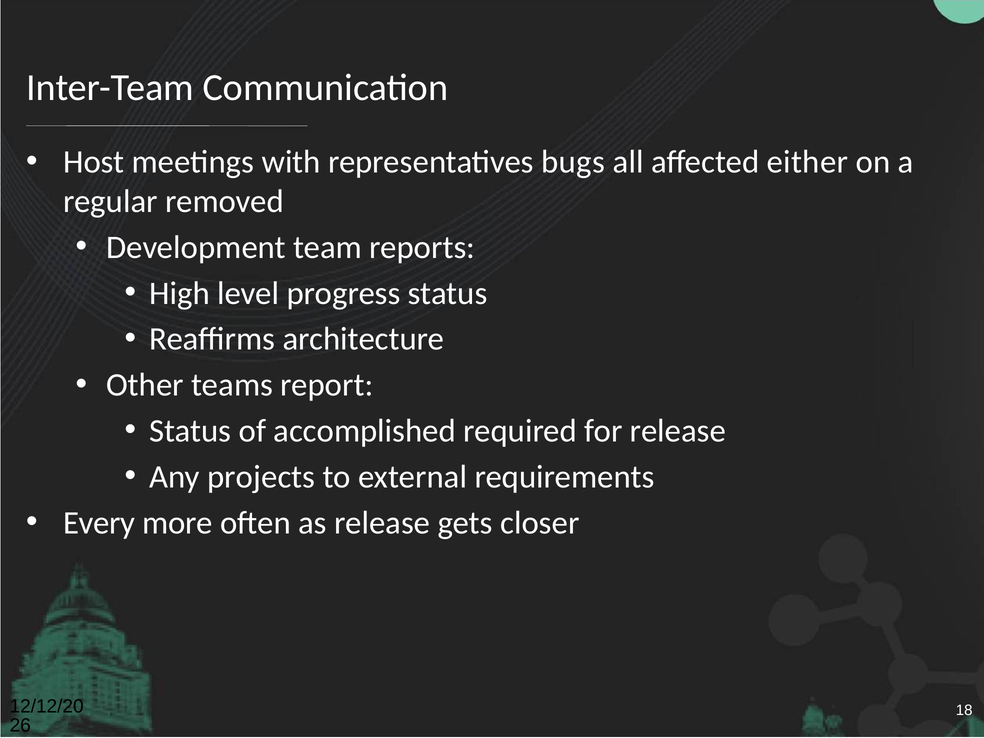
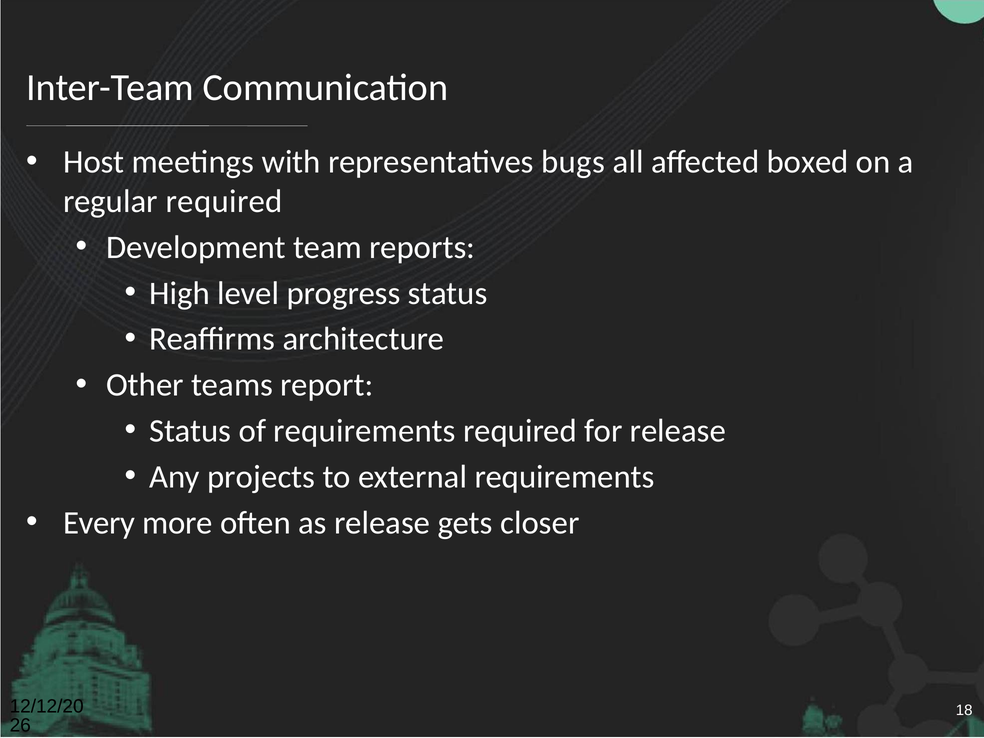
either: either -> boxed (808, 162)
regular removed: removed -> required (224, 201)
of accomplished: accomplished -> requirements (365, 431)
